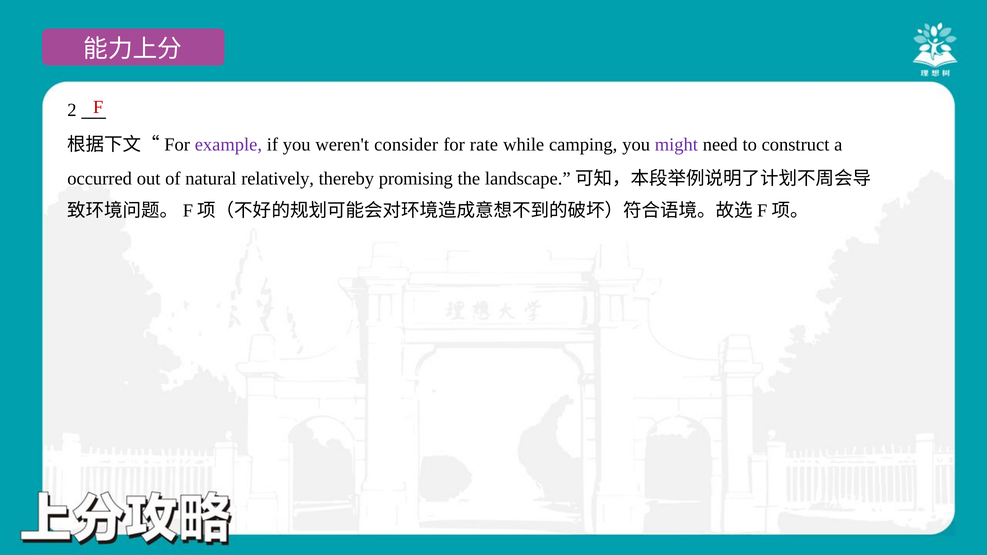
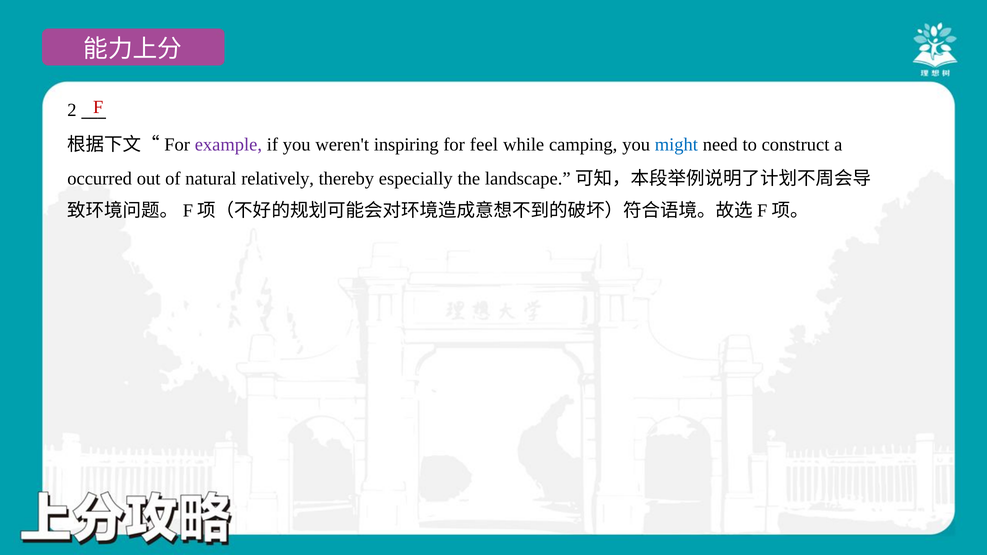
consider: consider -> inspiring (406, 145)
rate: rate -> feel (484, 145)
might colour: purple -> blue (676, 145)
promising: promising -> especially (416, 179)
